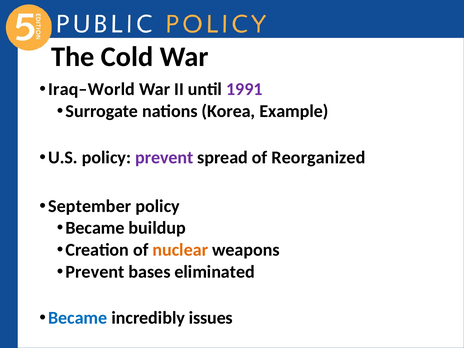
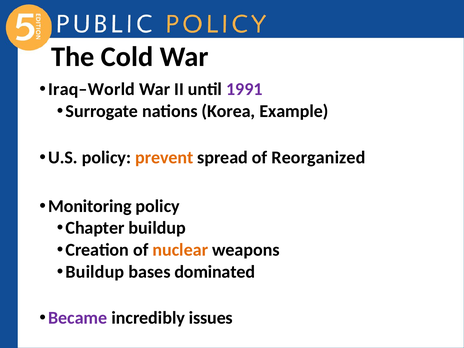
prevent colour: purple -> orange (164, 157)
September: September -> Monitoring (90, 206)
Became: Became -> Chapter (95, 228)
Prevent: Prevent -> Buildup (95, 272)
eliminated: eliminated -> dominated (215, 272)
Became colour: blue -> purple (78, 318)
